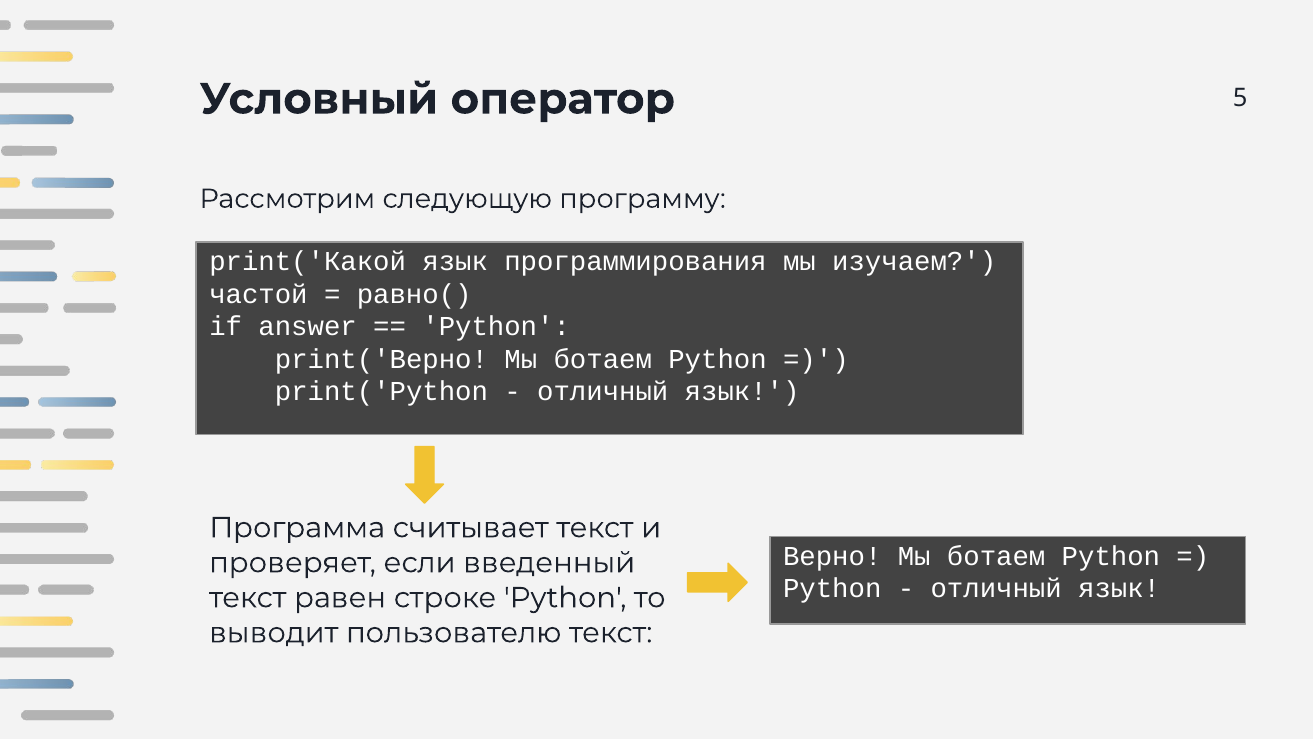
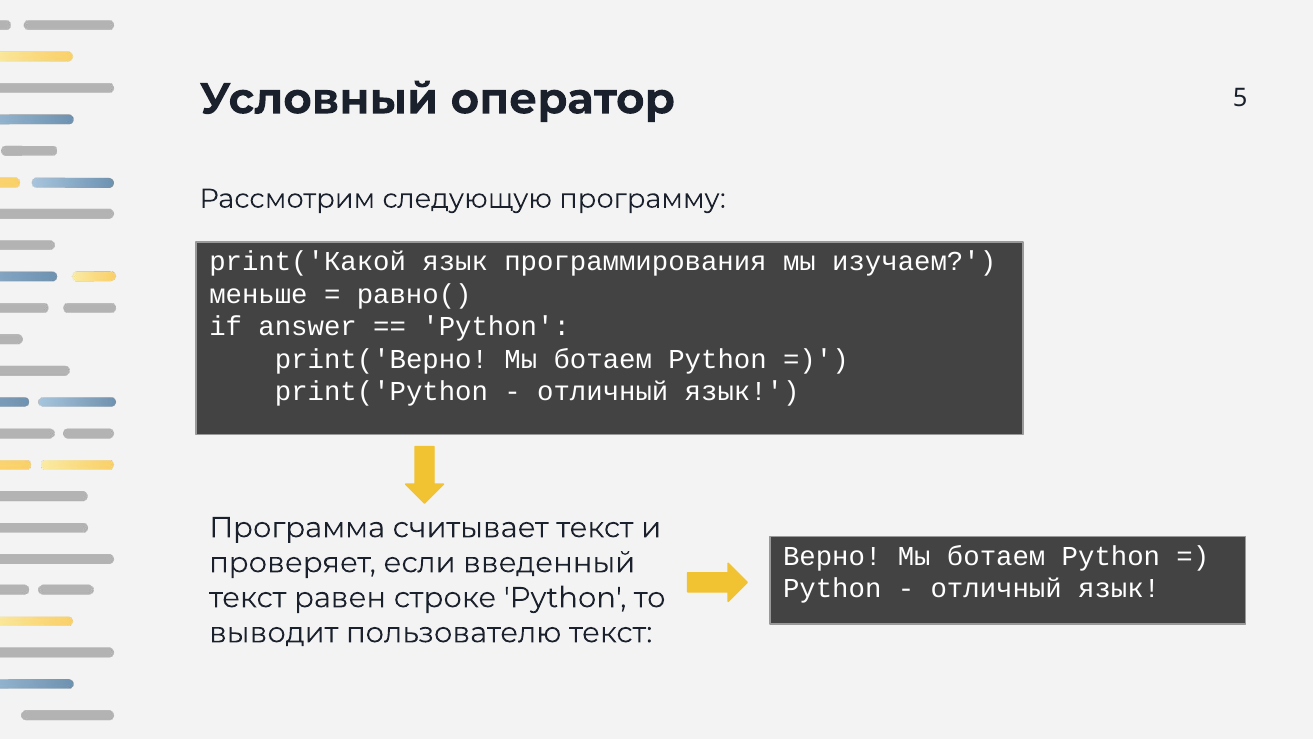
частой: частой -> меньше (258, 294)
